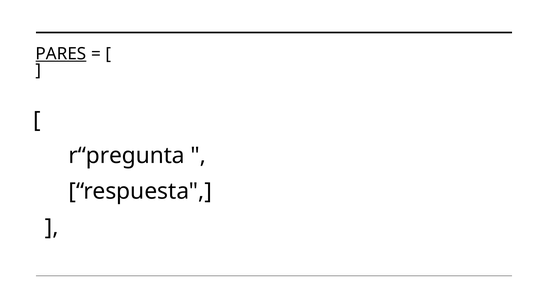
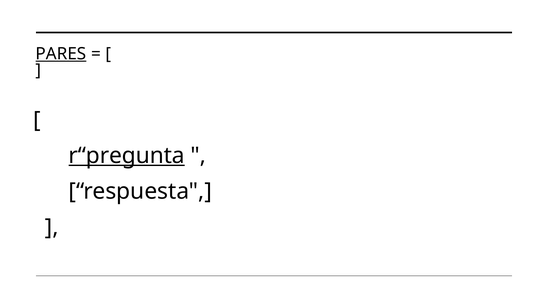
r“pregunta underline: none -> present (127, 156)
